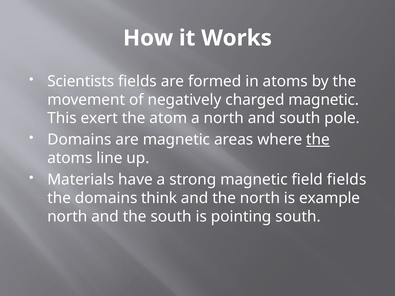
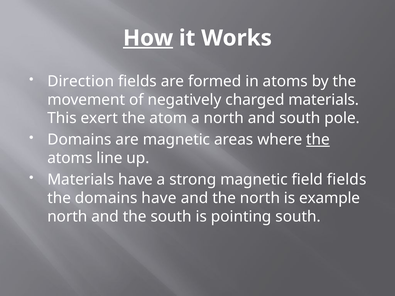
How underline: none -> present (148, 38)
Scientists: Scientists -> Direction (81, 81)
charged magnetic: magnetic -> materials (324, 100)
domains think: think -> have (159, 198)
